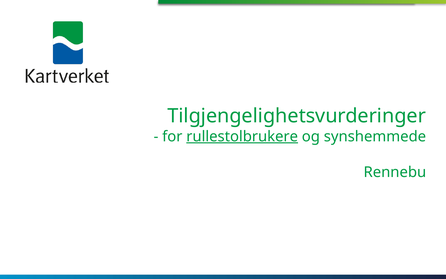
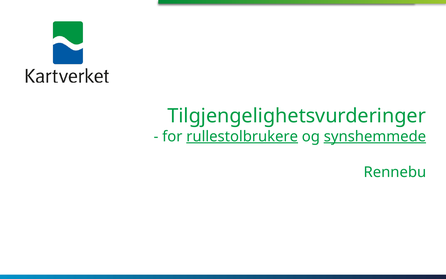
synshemmede underline: none -> present (375, 136)
